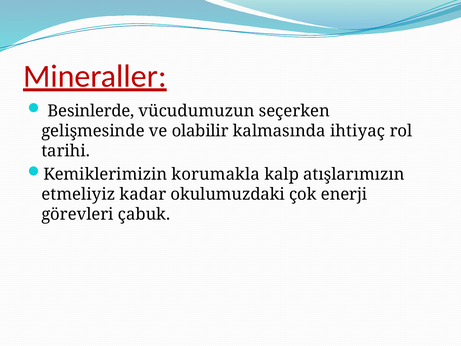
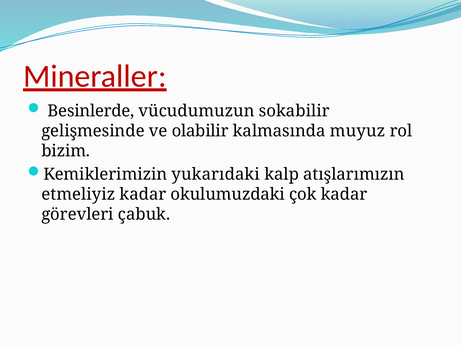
seçerken: seçerken -> sokabilir (294, 111)
ihtiyaç: ihtiyaç -> muyuz (358, 131)
tarihi: tarihi -> bizim (66, 151)
korumakla: korumakla -> yukarıdaki (216, 174)
çok enerji: enerji -> kadar (344, 194)
